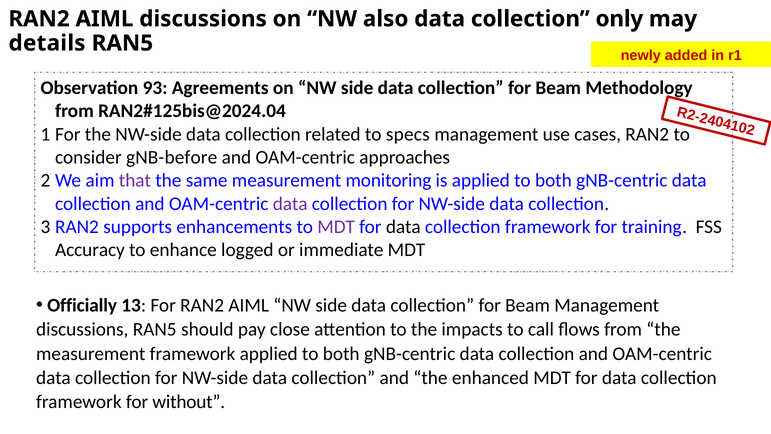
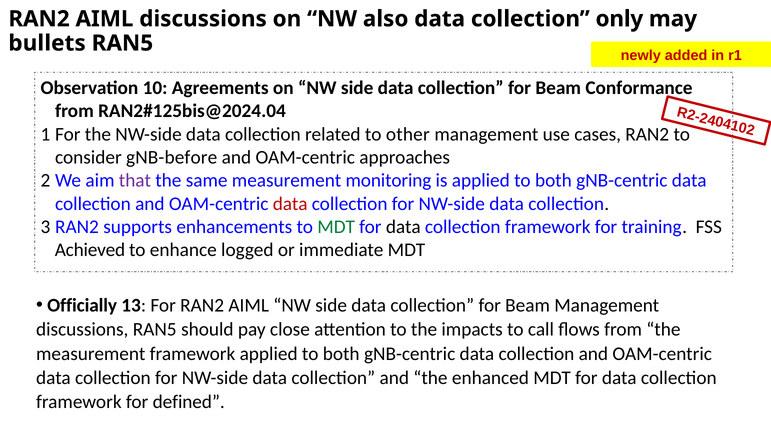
details: details -> bullets (47, 43)
93: 93 -> 10 (155, 88)
Methodology: Methodology -> Conformance (639, 88)
specs: specs -> other (408, 134)
data colour: purple -> red (290, 204)
MDT colour: purple -> green (336, 227)
Accuracy: Accuracy -> Achieved (90, 250)
without: without -> defined (189, 402)
